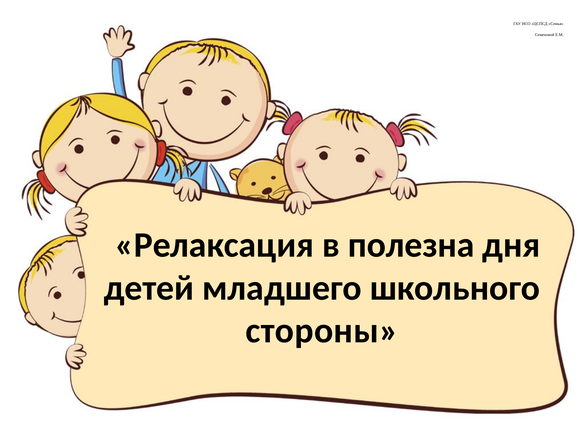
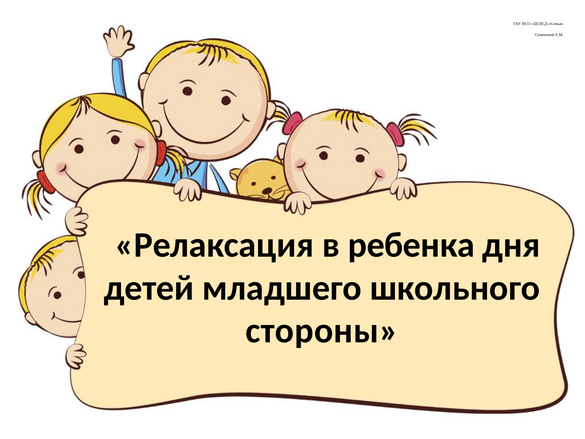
полезна: полезна -> ребенка (411, 245)
